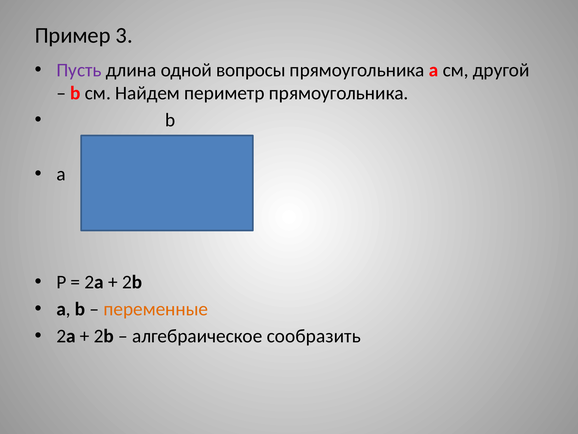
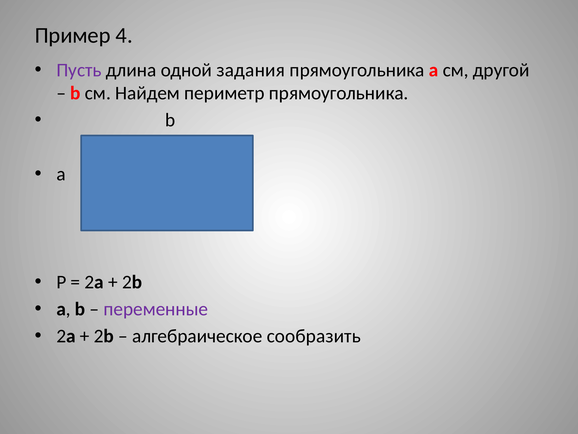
3: 3 -> 4 (124, 35)
вопросы: вопросы -> задания (251, 70)
переменные colour: orange -> purple (156, 309)
